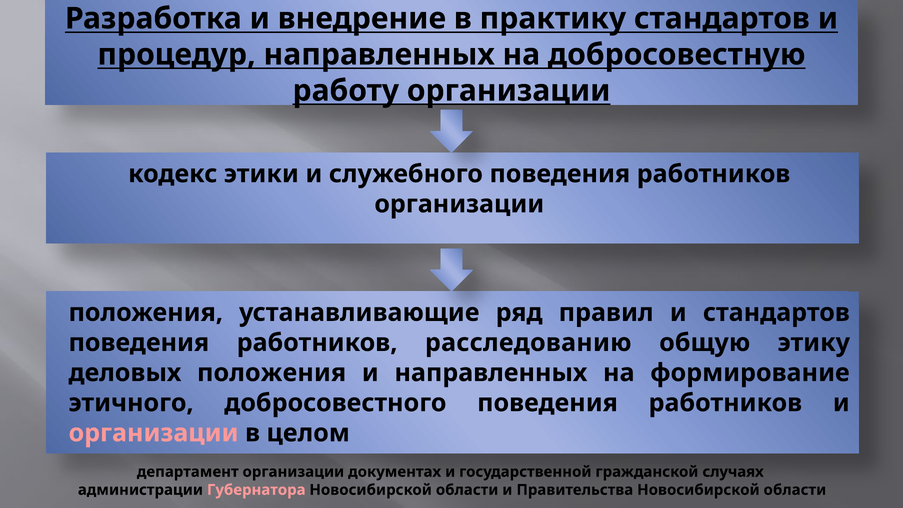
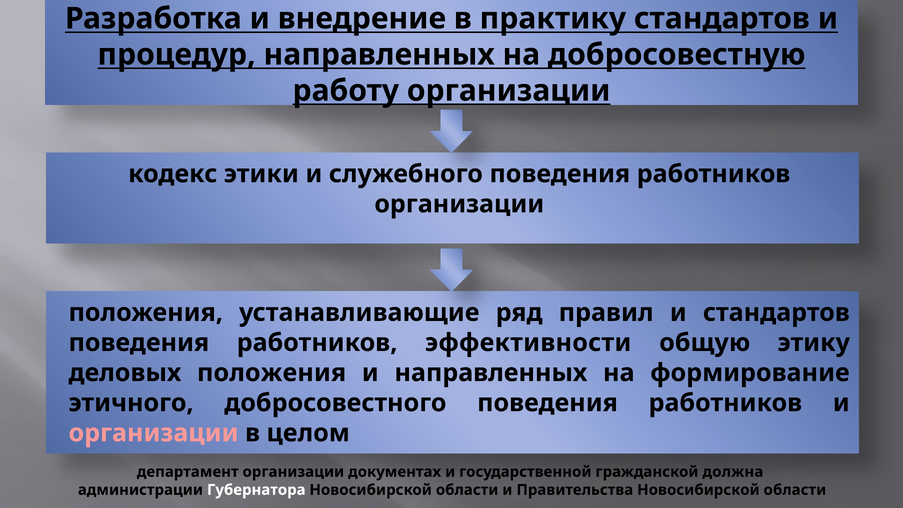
расследованию: расследованию -> эффективности (528, 343)
случаях: случаях -> должна (733, 472)
Губернатора colour: pink -> white (256, 490)
